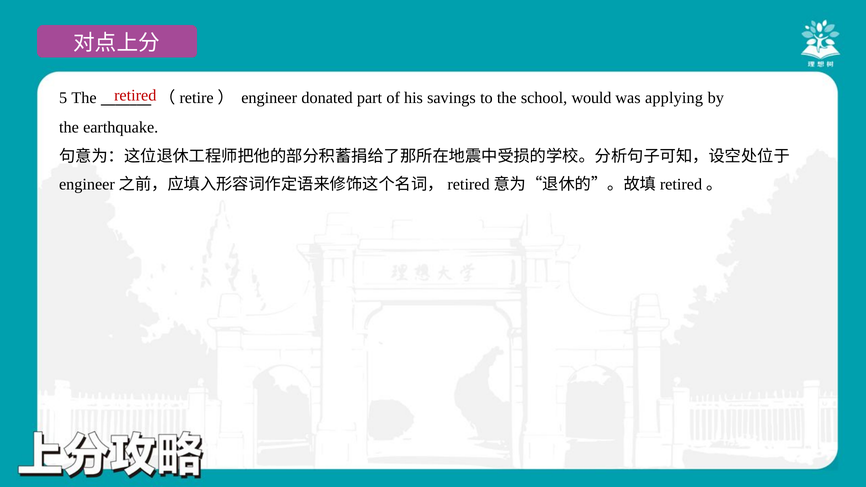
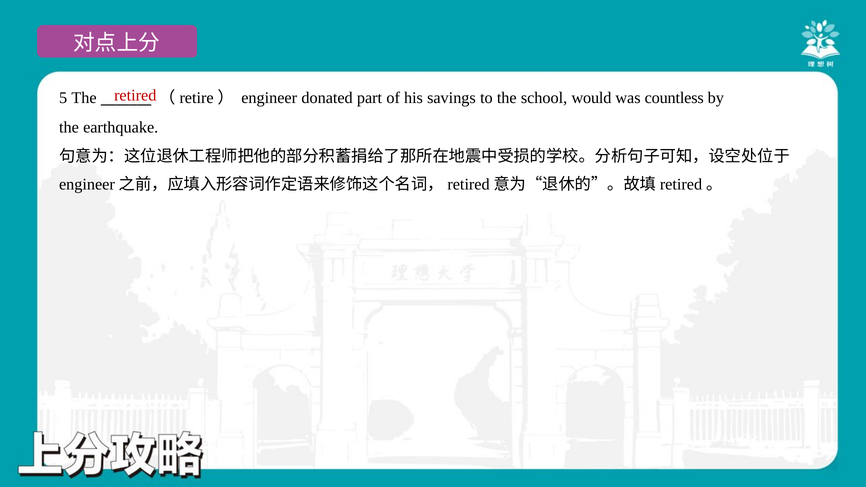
applying: applying -> countless (674, 98)
